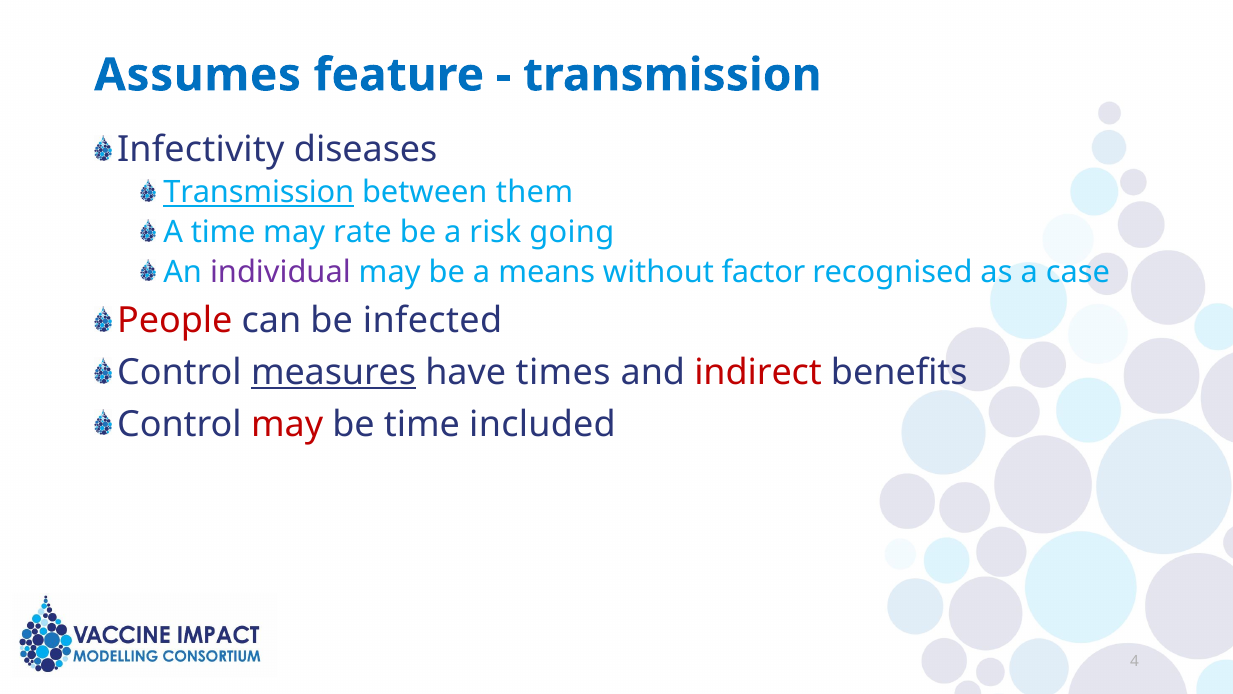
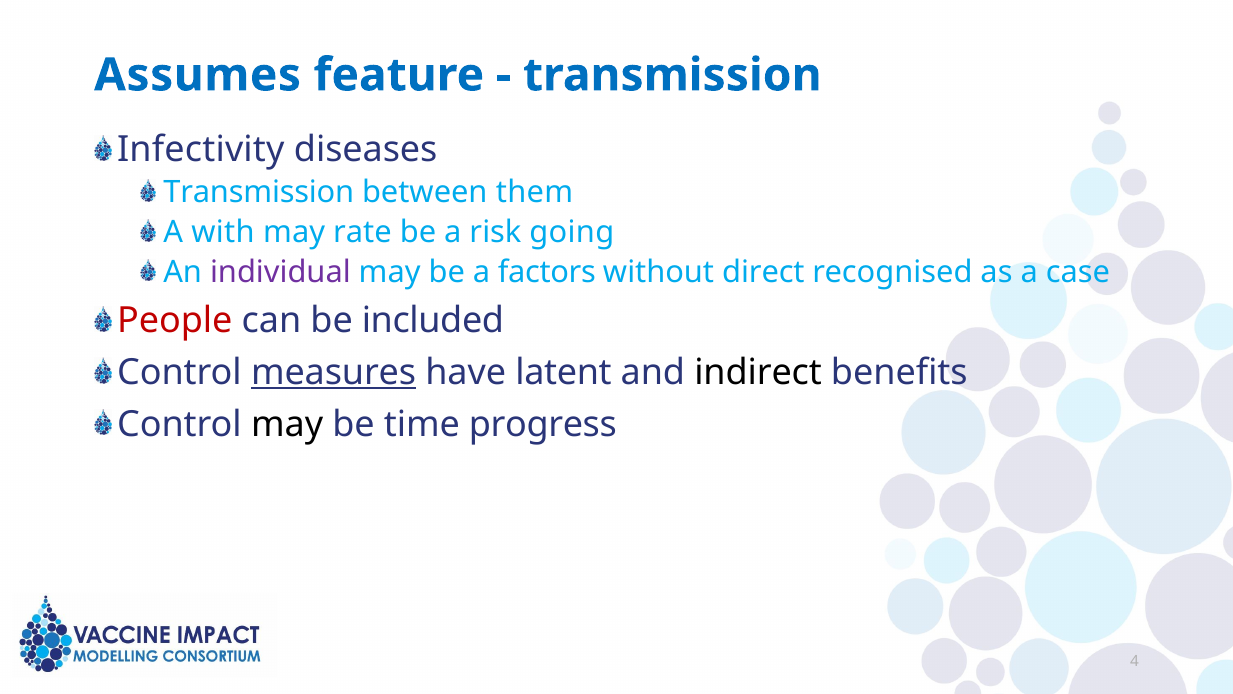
Transmission underline: present -> none (259, 192)
A time: time -> with (223, 232)
means: means -> factors (547, 272)
factor: factor -> direct (763, 272)
infected: infected -> included (433, 321)
times: times -> latent (564, 372)
indirect colour: red -> black (758, 372)
may colour: red -> black (287, 424)
included: included -> progress (543, 424)
